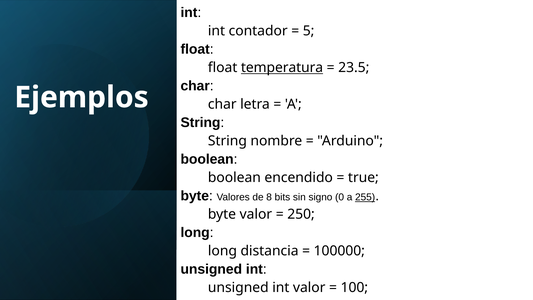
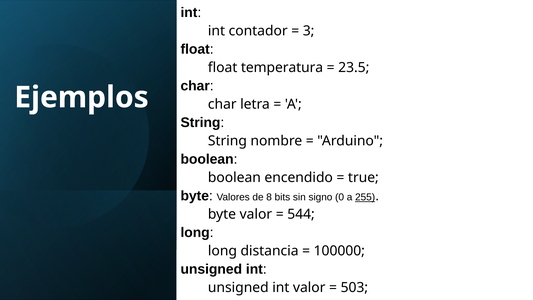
5: 5 -> 3 (309, 31)
temperatura underline: present -> none (282, 68)
250: 250 -> 544 (301, 214)
100: 100 -> 503 (354, 288)
